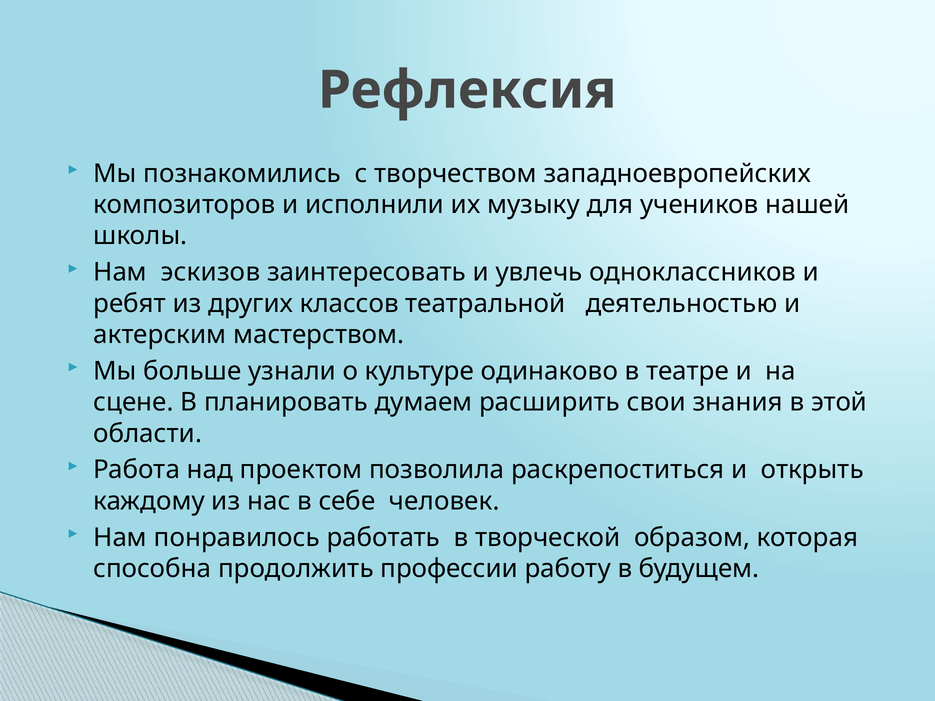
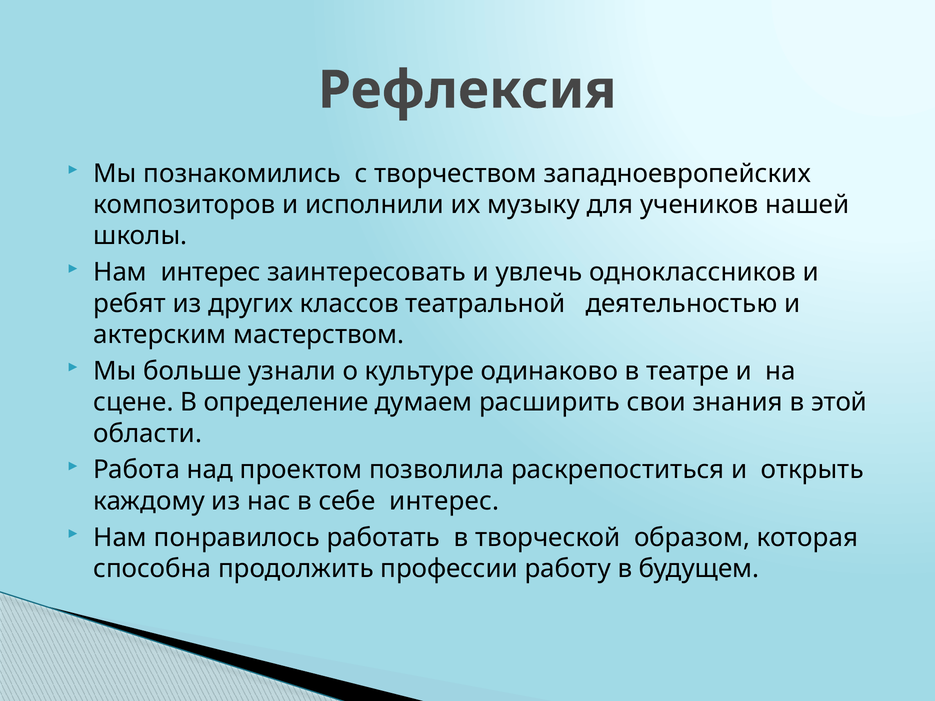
Нам эскизов: эскизов -> интерес (211, 272)
планировать: планировать -> определение (286, 402)
себе человек: человек -> интерес (444, 501)
